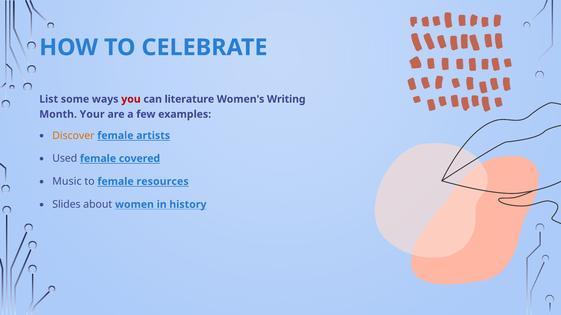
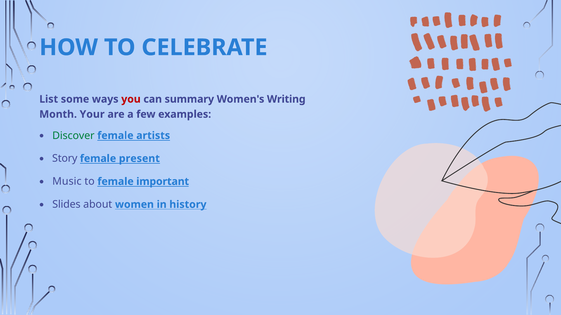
literature: literature -> summary (189, 99)
Discover colour: orange -> green (73, 136)
Used: Used -> Story (65, 159)
covered: covered -> present (139, 159)
resources: resources -> important (163, 182)
